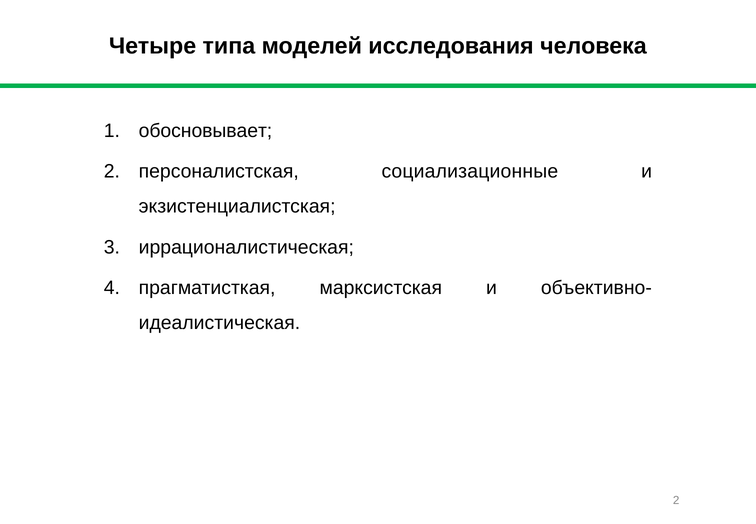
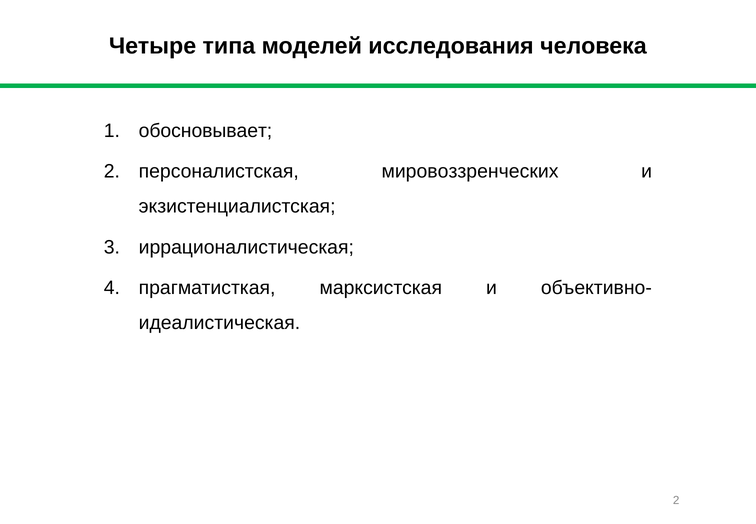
социализационные: социализационные -> мировоззренческих (470, 171)
